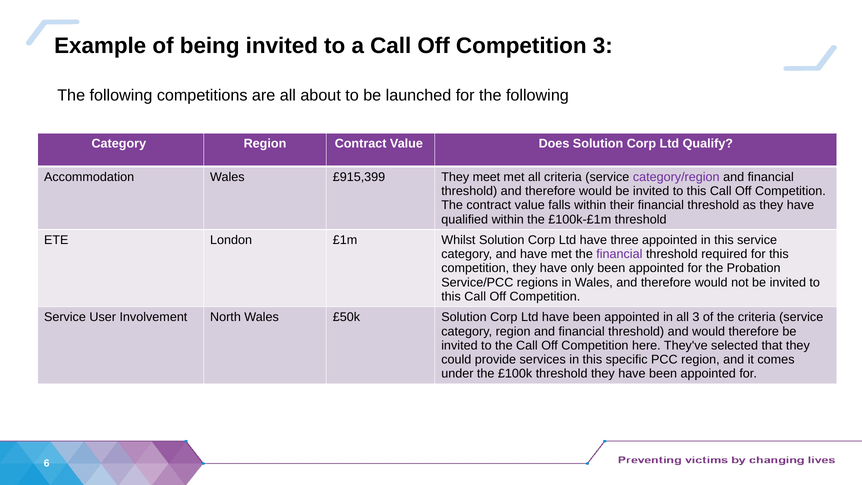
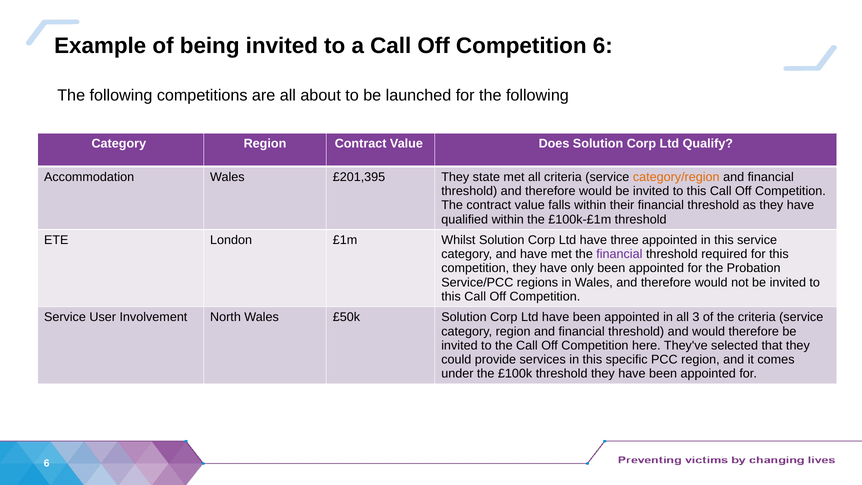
Competition 3: 3 -> 6 (603, 46)
£915,399: £915,399 -> £201,395 (359, 177)
meet: meet -> state (486, 177)
category/region colour: purple -> orange (676, 177)
